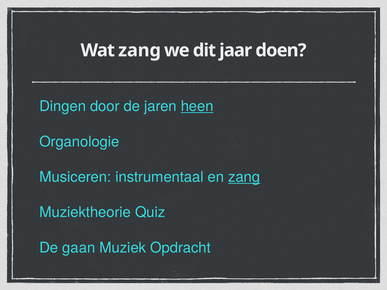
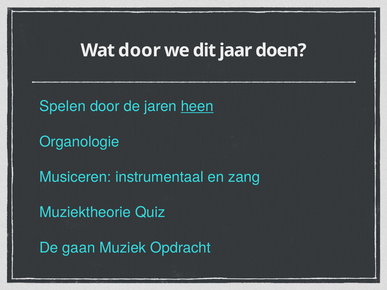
Wat zang: zang -> door (139, 50)
Dingen: Dingen -> Spelen (63, 106)
zang underline: present -> none (244, 177)
